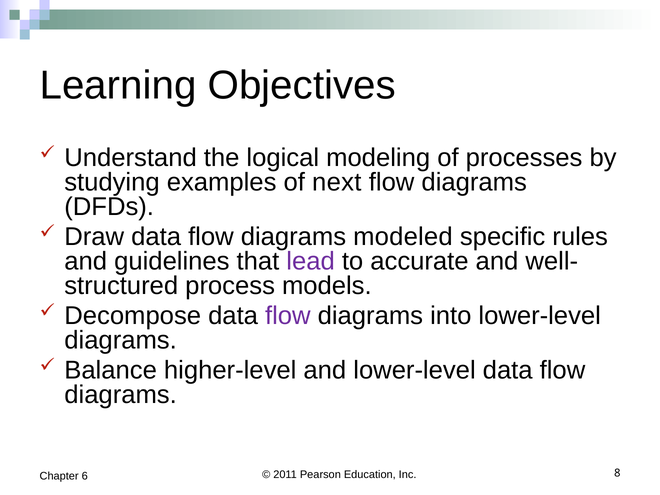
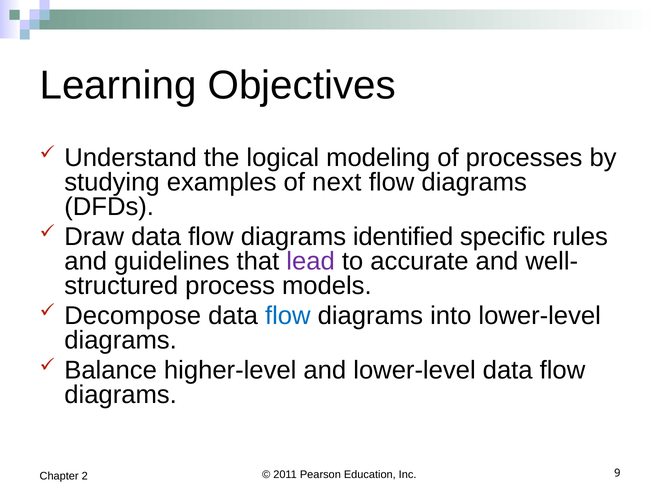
modeled: modeled -> identified (403, 237)
flow colour: purple -> blue (288, 316)
8: 8 -> 9 (617, 473)
6: 6 -> 2 (85, 476)
